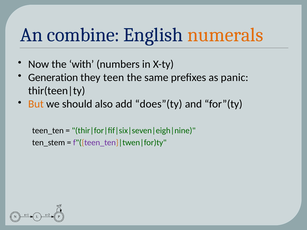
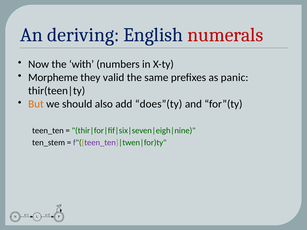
combine: combine -> deriving (83, 35)
numerals colour: orange -> red (225, 35)
Generation: Generation -> Morpheme (53, 78)
teen: teen -> valid (114, 78)
